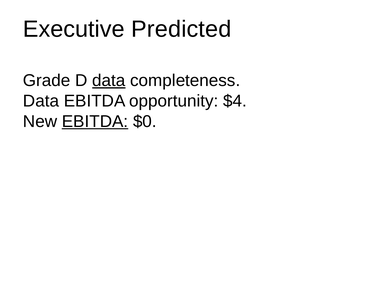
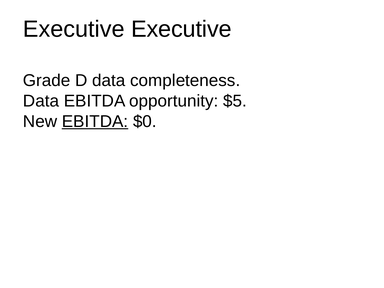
Executive Predicted: Predicted -> Executive (181, 29)
data underline: present -> none (109, 81)
$4: $4 -> $5 (235, 101)
